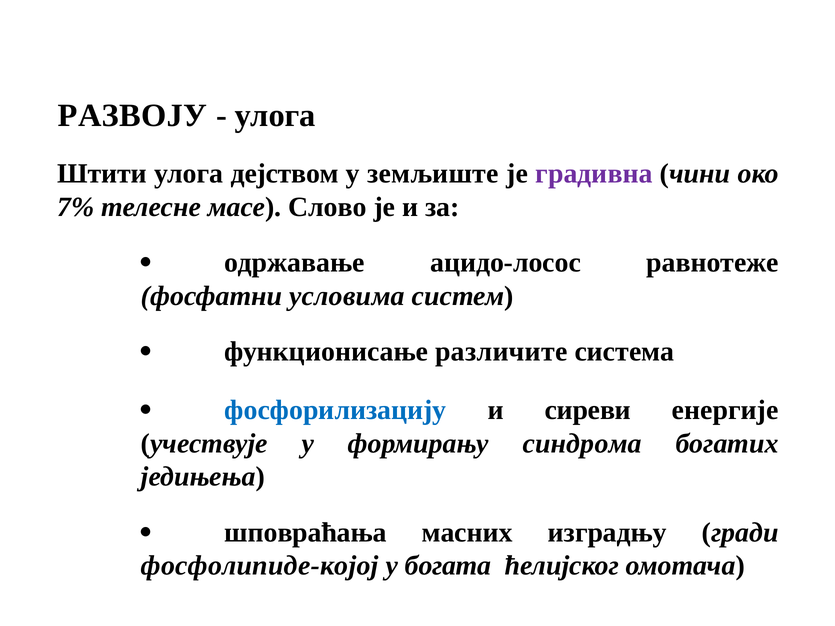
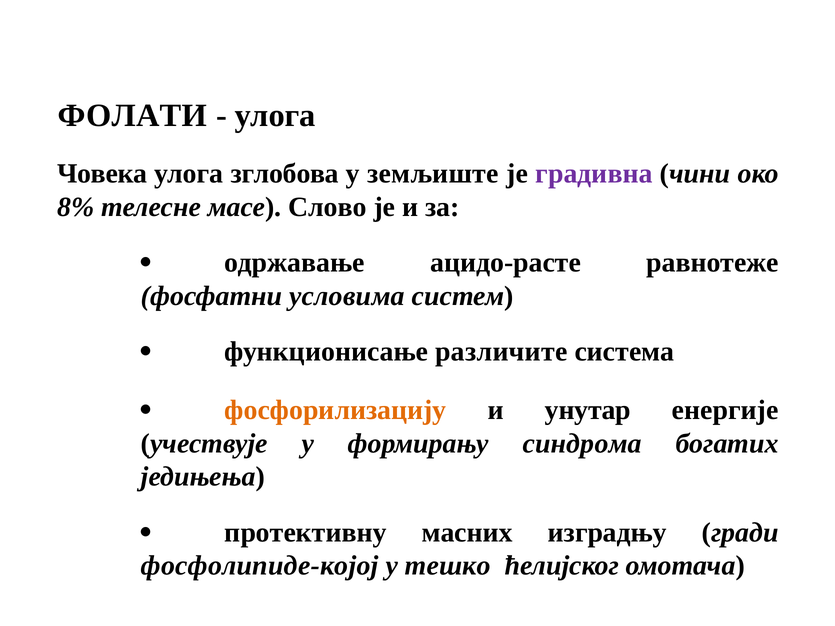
РАЗВОЈУ: РАЗВОЈУ -> ФОЛАТИ (133, 115)
Штити: Штити -> Човека (102, 174)
дејством: дејством -> зглобова (285, 174)
7%: 7% -> 8% (76, 207)
ацидо-лосос: ацидо-лосос -> ацидо-расте (506, 263)
фосфорилизацију colour: blue -> orange (335, 410)
сиреви: сиреви -> унутар (588, 410)
шповраћања: шповраћања -> протективну (306, 533)
богата: богата -> тешко (448, 566)
